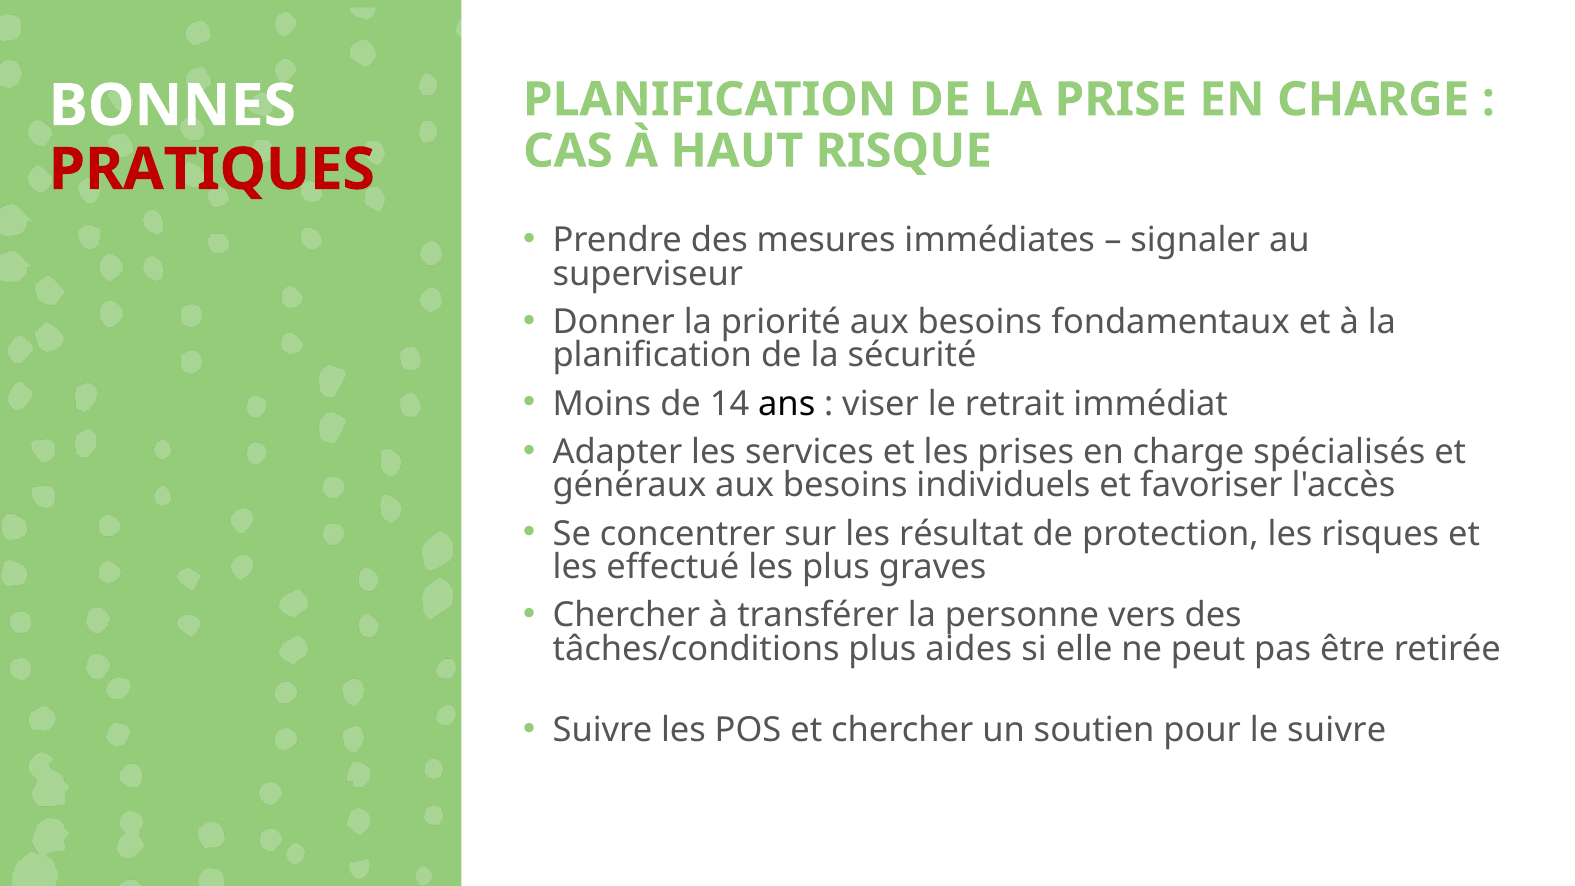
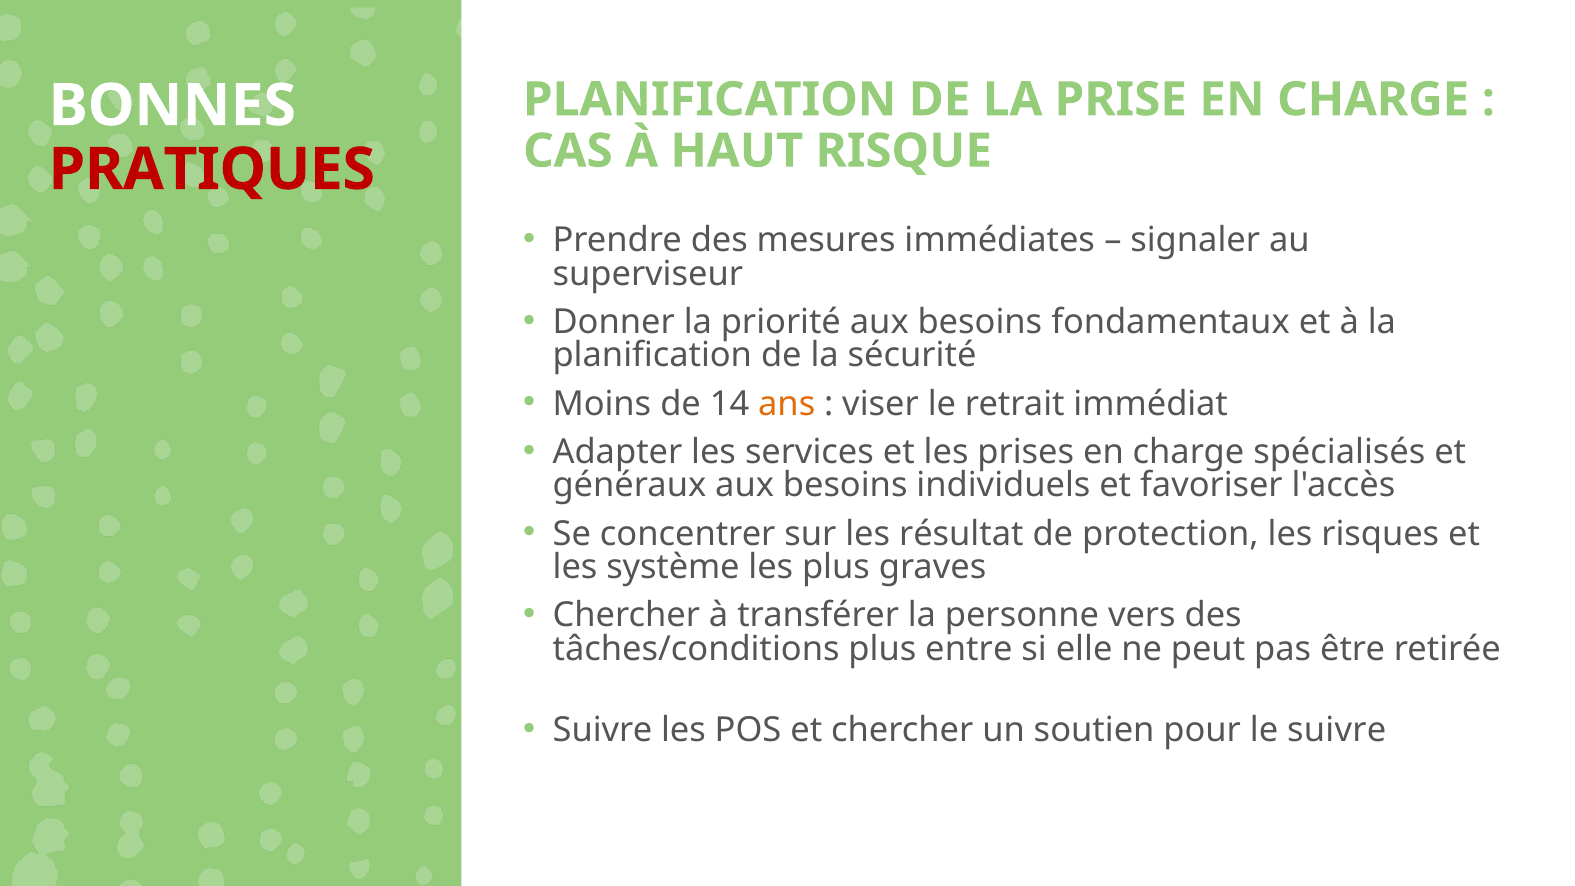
ans colour: black -> orange (787, 404)
effectué: effectué -> système (673, 567)
aides: aides -> entre (969, 649)
